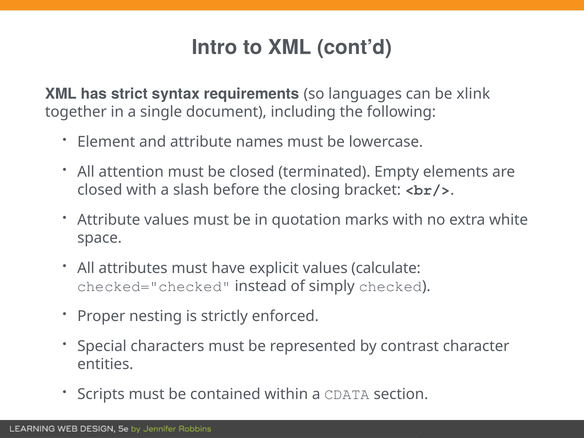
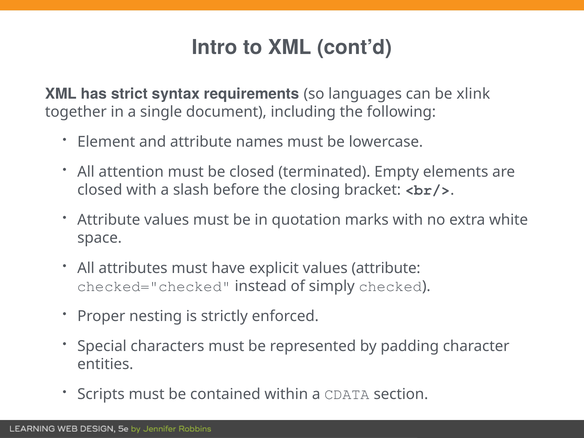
values calculate: calculate -> attribute (386, 268)
contrast: contrast -> padding (410, 346)
